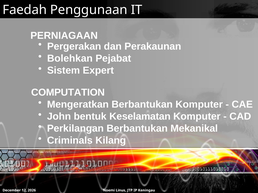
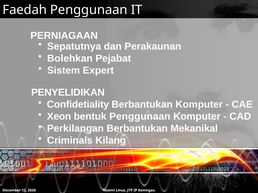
Pergerakan: Pergerakan -> Sepatutnya (74, 46)
COMPUTATION: COMPUTATION -> PENYELIDIKAN (68, 93)
Mengeratkan: Mengeratkan -> Confidetiality (78, 105)
John: John -> Xeon (59, 117)
bentuk Keselamatan: Keselamatan -> Penggunaan (140, 117)
